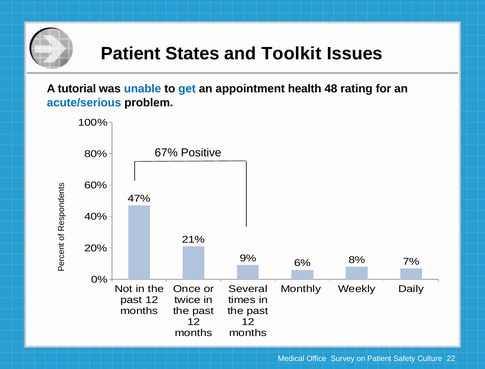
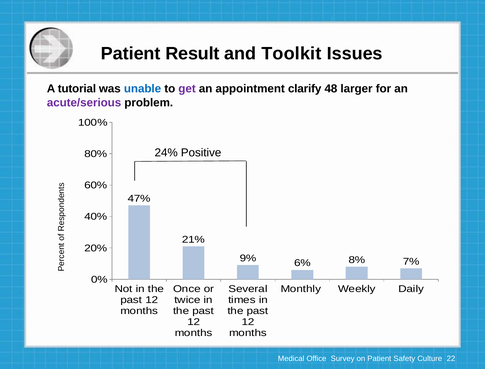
States: States -> Result (193, 54)
get colour: blue -> purple (187, 89)
health: health -> clarify (305, 89)
rating: rating -> larger (357, 89)
acute/serious colour: blue -> purple (84, 103)
67%: 67% -> 24% (166, 153)
